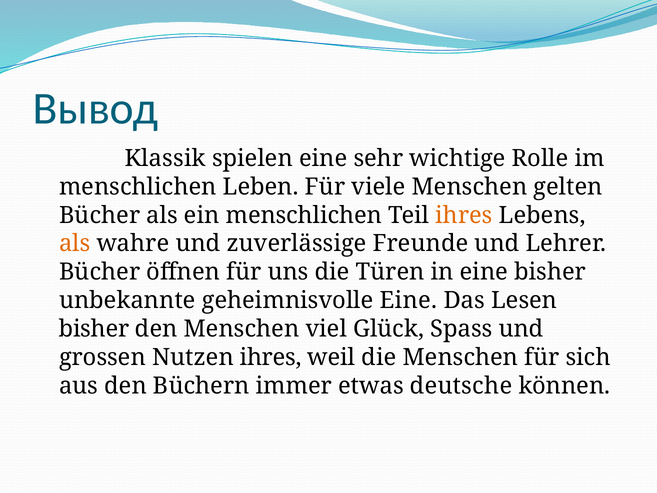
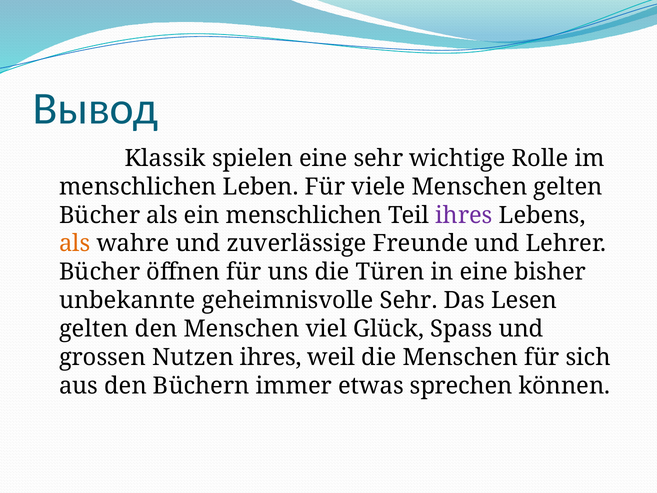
ihres colour: orange -> purple (464, 215)
geheimnisvolle Eine: Eine -> Sehr (409, 300)
bisher: bisher -> gelten (94, 329)
deutsche: deutsche -> sprechen (461, 386)
